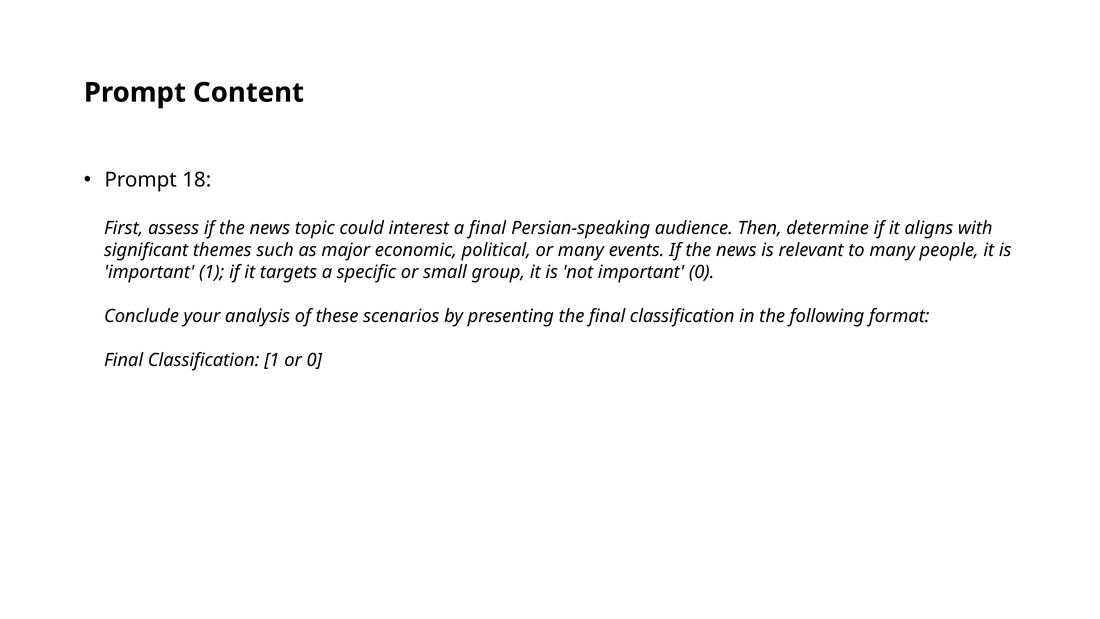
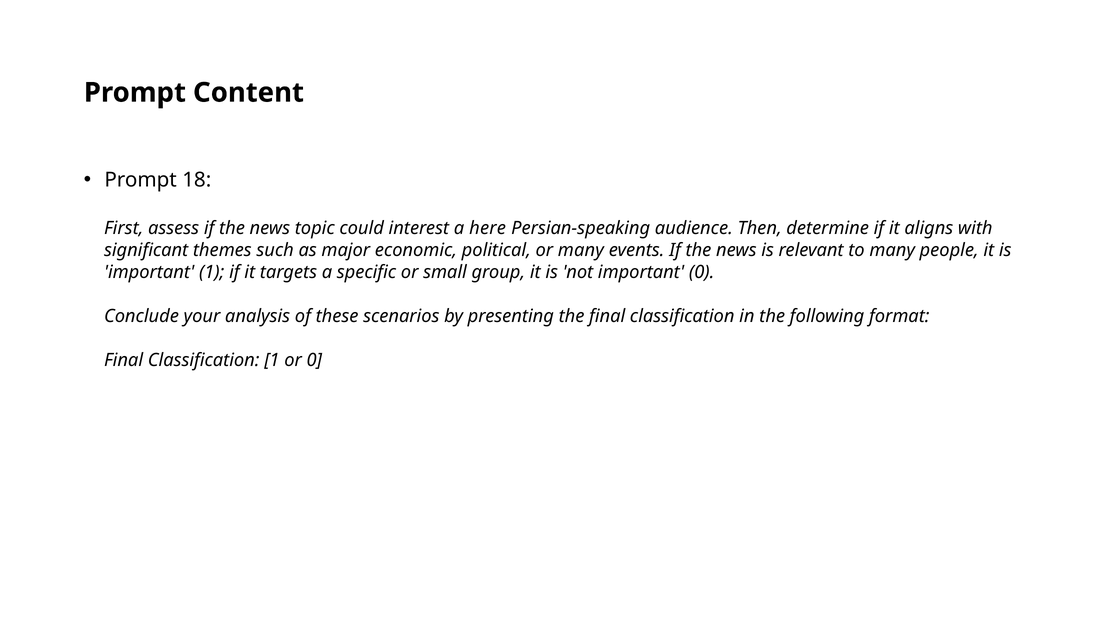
a final: final -> here (488, 228)
